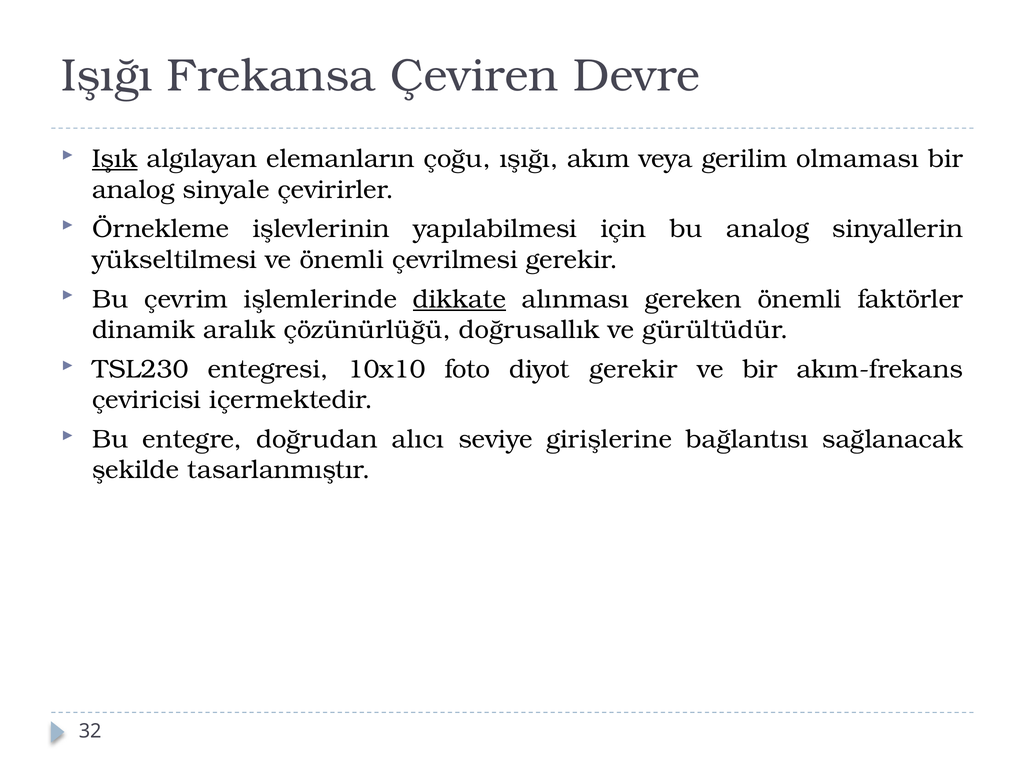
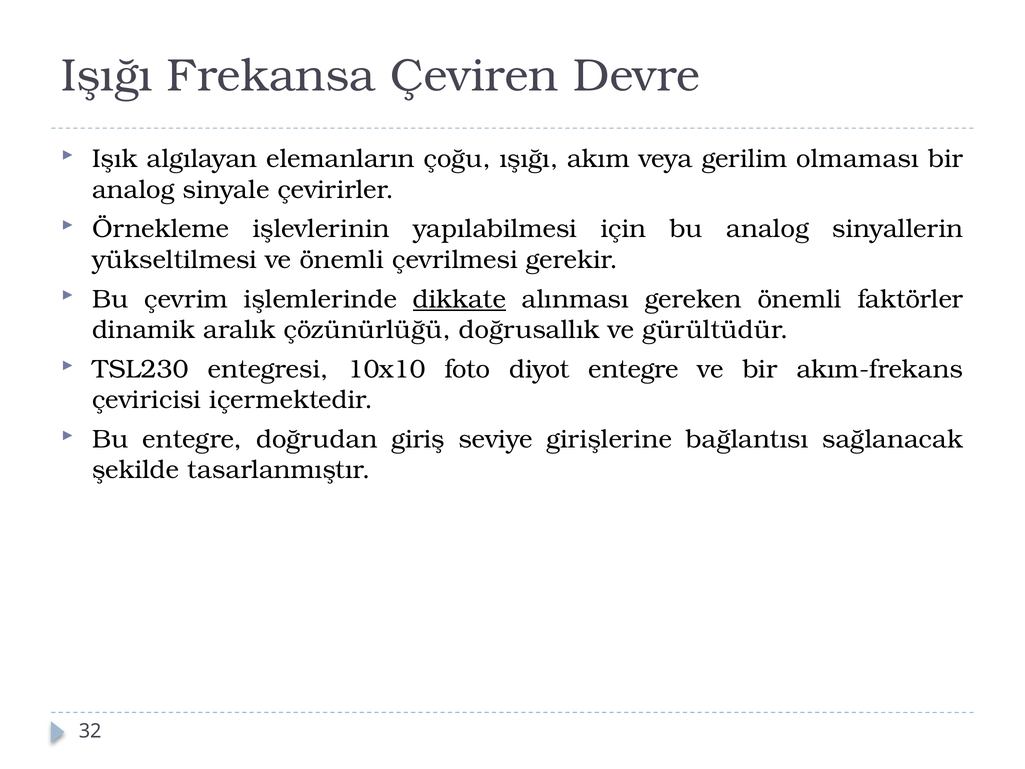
Işık underline: present -> none (115, 159)
diyot gerekir: gerekir -> entegre (634, 369)
alıcı: alıcı -> giriş (418, 439)
